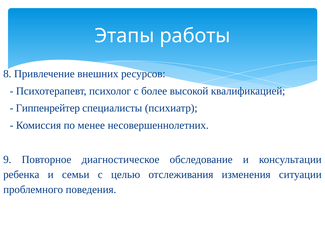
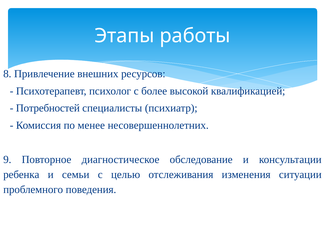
Гиппенрейтер: Гиппенрейтер -> Потребностей (48, 108)
